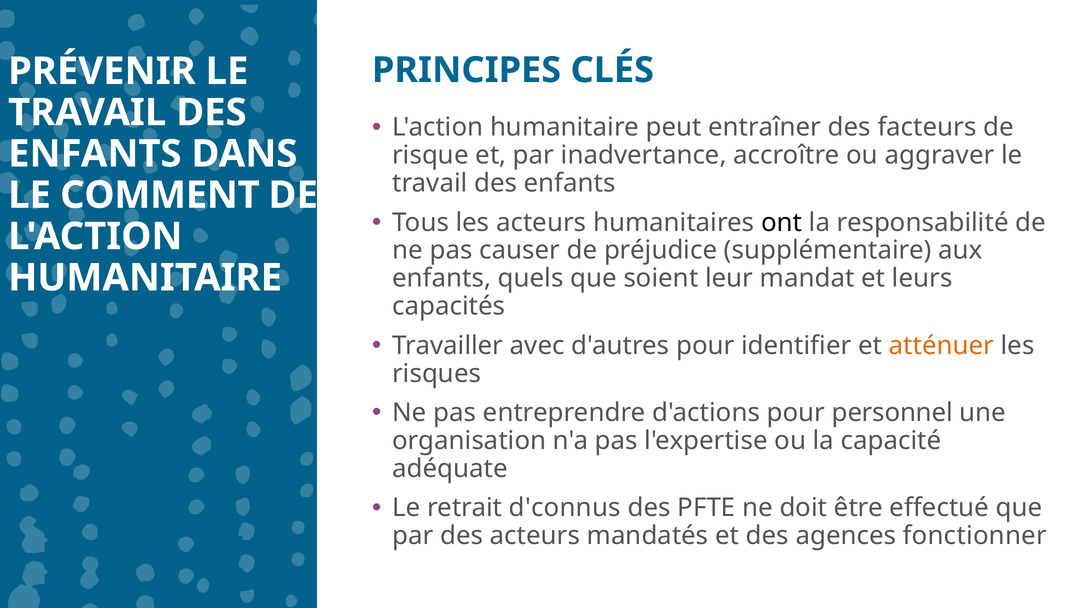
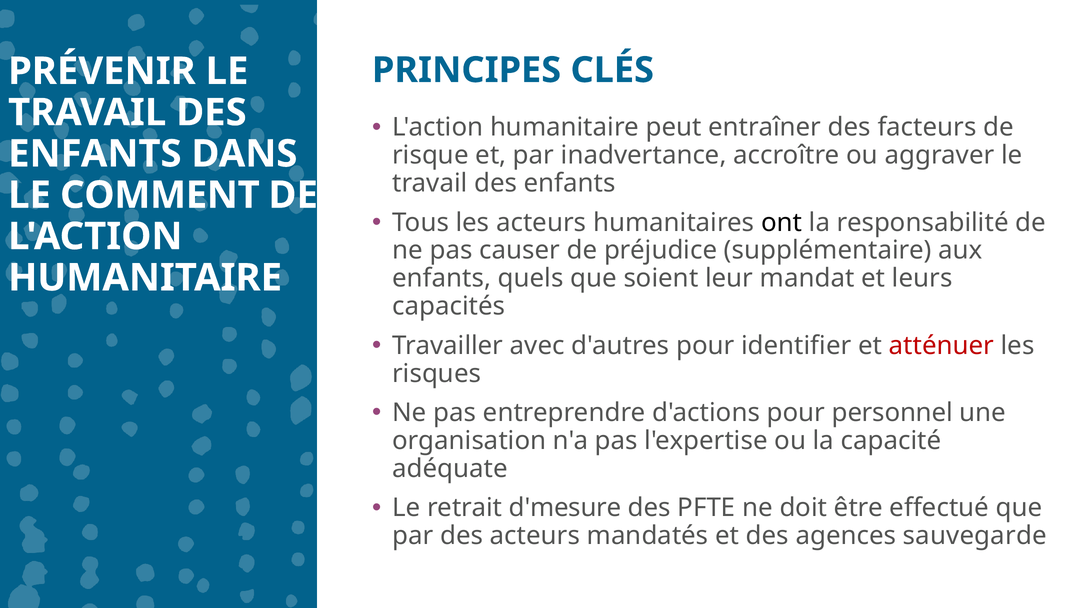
atténuer colour: orange -> red (941, 346)
d'connus: d'connus -> d'mesure (565, 508)
fonctionner: fonctionner -> sauvegarde (975, 536)
